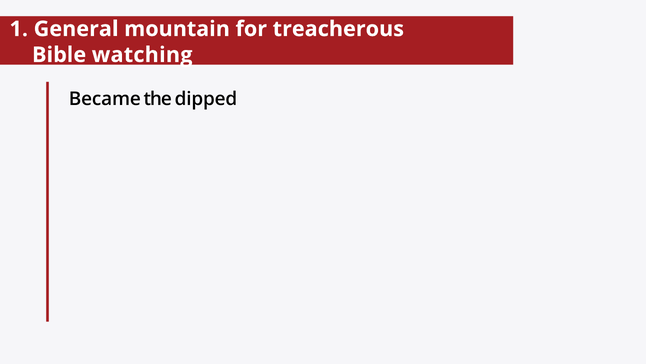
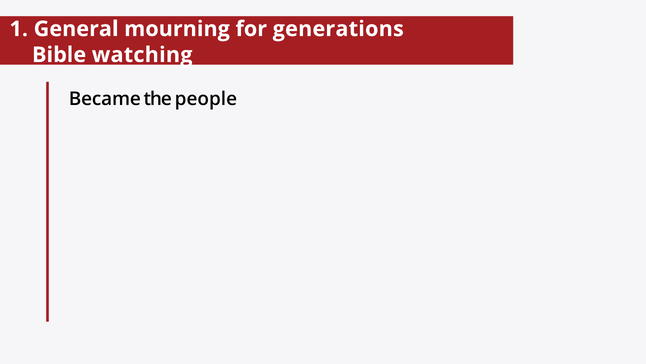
mountain: mountain -> mourning (177, 29)
treacherous: treacherous -> generations (338, 29)
dipped: dipped -> people (206, 99)
